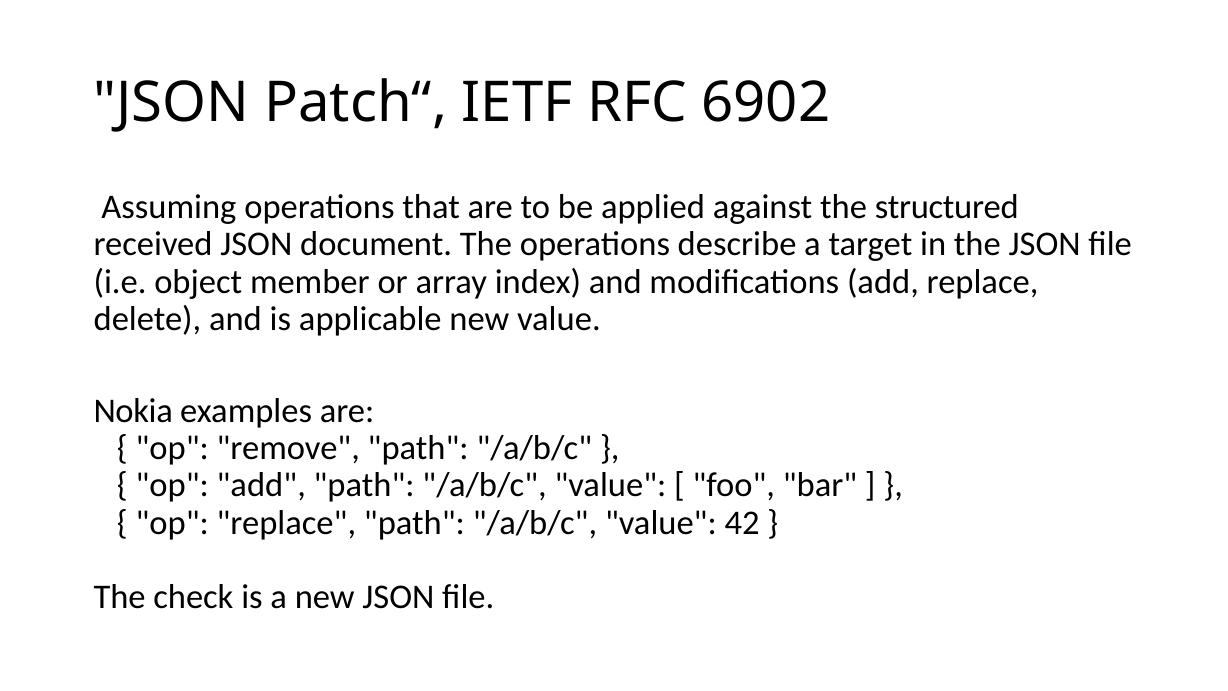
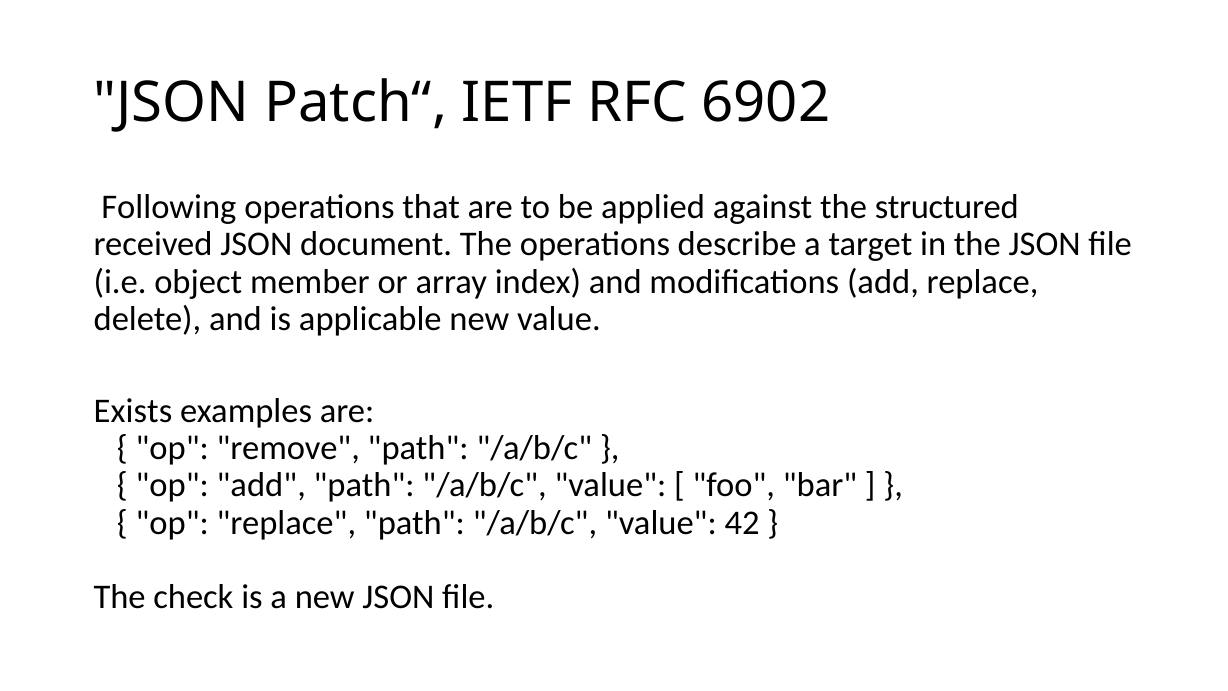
Assuming: Assuming -> Following (169, 207)
Nokia: Nokia -> Exists (133, 411)
